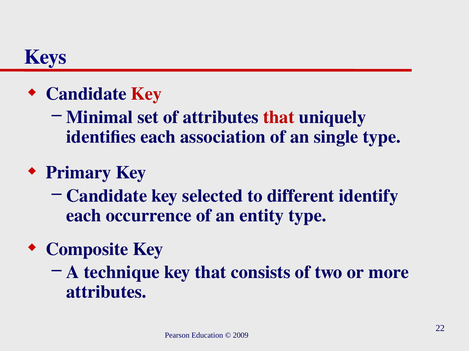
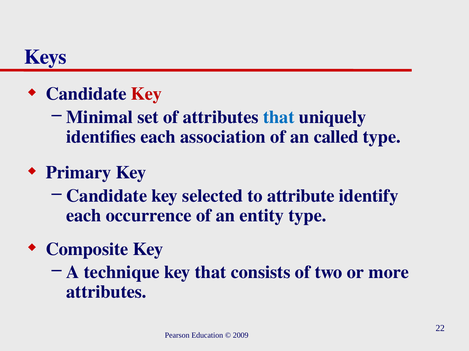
that colour: red -> blue (279, 117)
single: single -> called (336, 137)
different: different -> attribute (301, 196)
